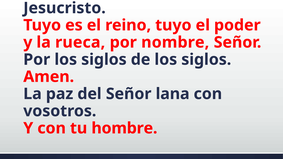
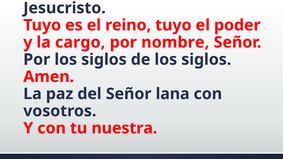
rueca: rueca -> cargo (80, 42)
hombre: hombre -> nuestra (124, 128)
